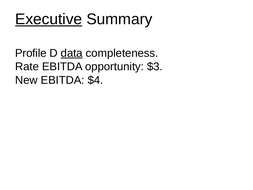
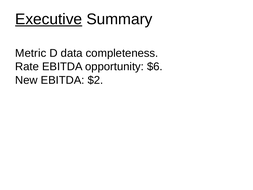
Profile: Profile -> Metric (31, 53)
data underline: present -> none (72, 53)
$3: $3 -> $6 (155, 67)
$4: $4 -> $2 (95, 80)
